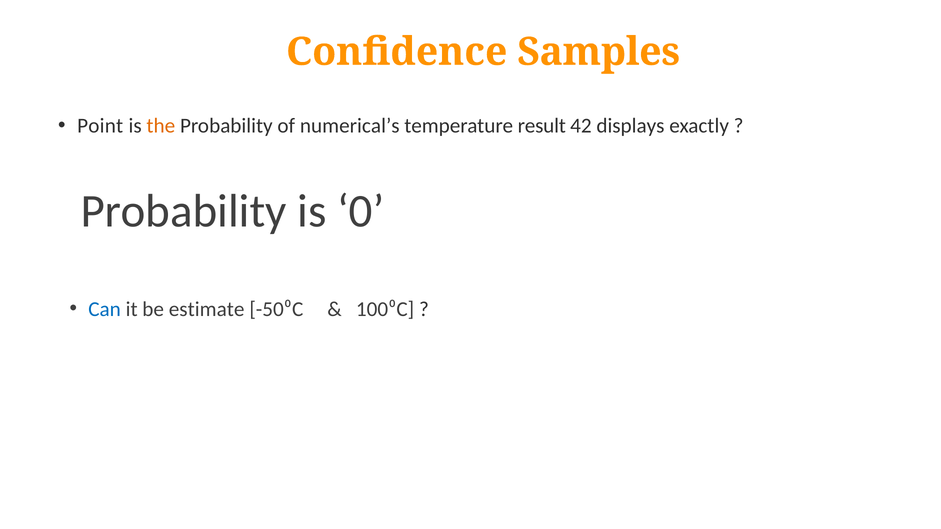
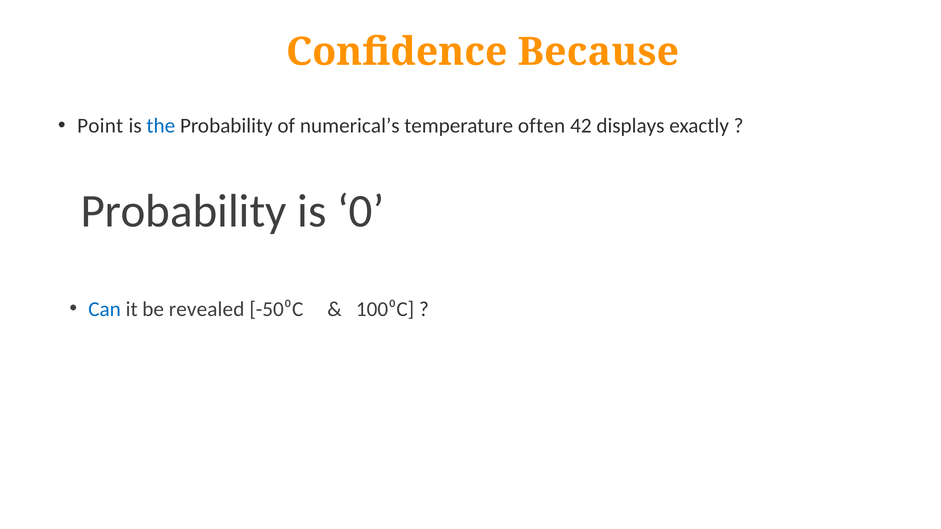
Samples: Samples -> Because (598, 52)
the colour: orange -> blue (161, 126)
result: result -> often (542, 126)
estimate: estimate -> revealed (207, 309)
